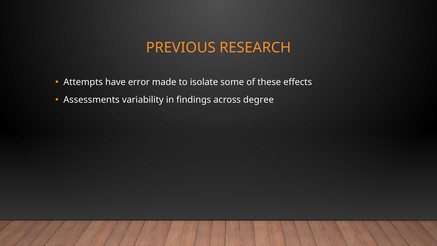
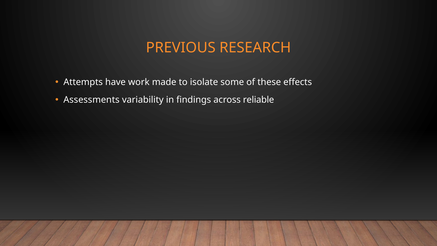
error: error -> work (139, 82)
degree: degree -> reliable (259, 100)
